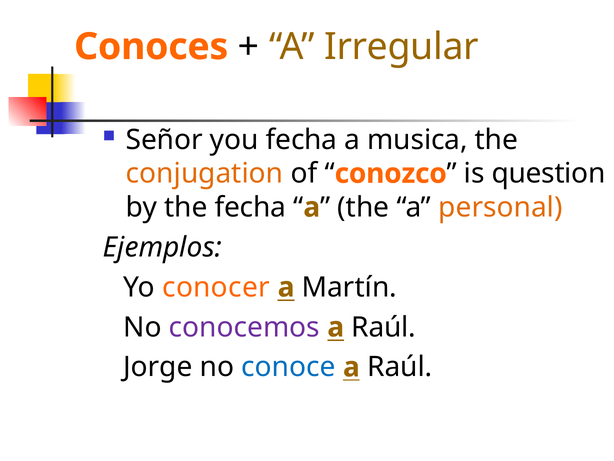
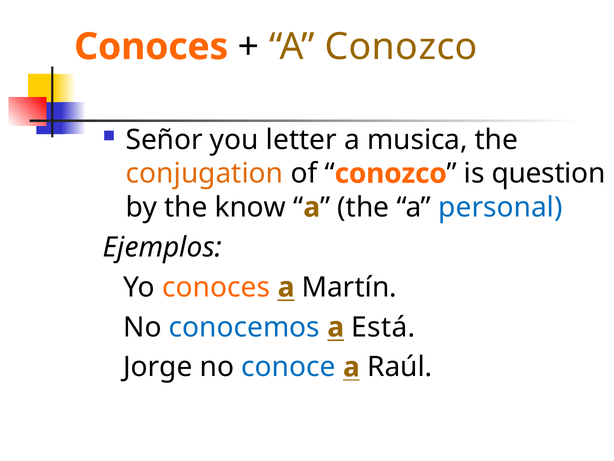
A Irregular: Irregular -> Conozco (401, 47)
you fecha: fecha -> letter (301, 140)
the fecha: fecha -> know (250, 207)
personal colour: orange -> blue (500, 207)
Yo conocer: conocer -> conoces (216, 287)
conocemos colour: purple -> blue (244, 327)
Raúl: Raúl -> Está (383, 327)
